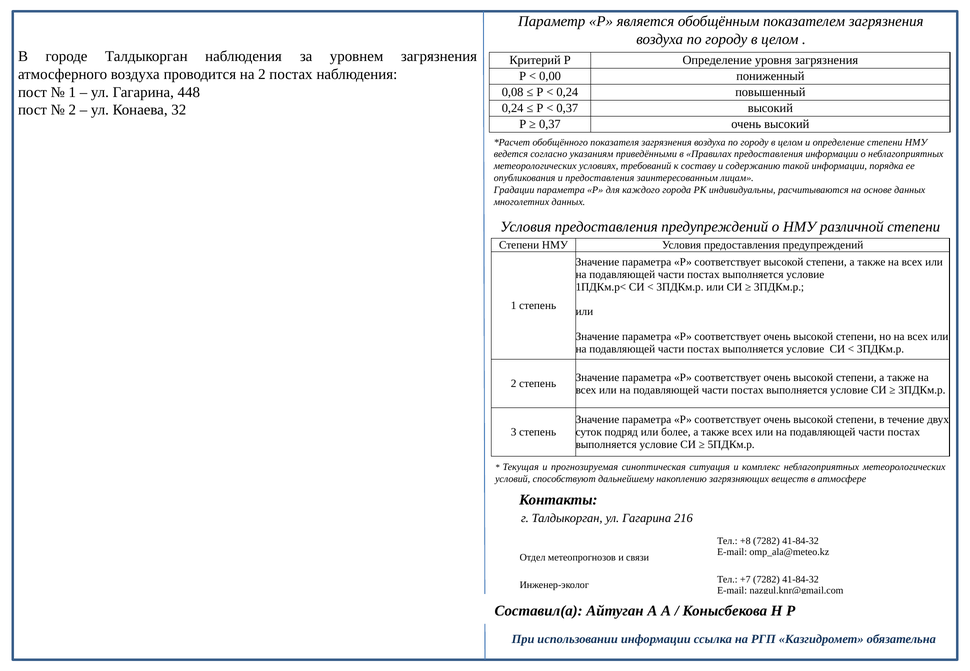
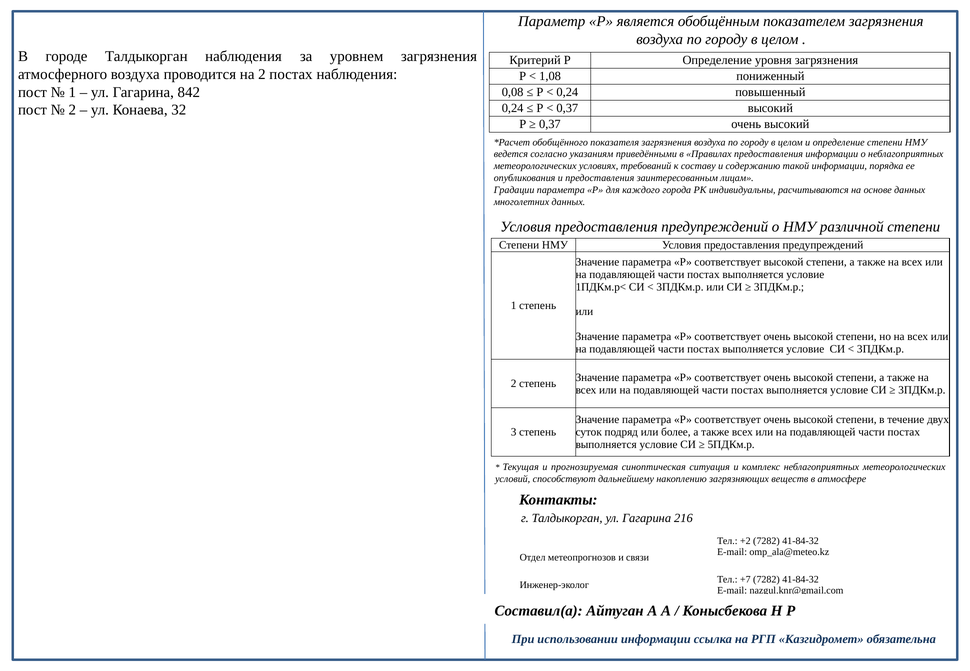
0,00: 0,00 -> 1,08 (550, 76)
448: 448 -> 842 (189, 92)
+8: +8 -> +2 (745, 541)
